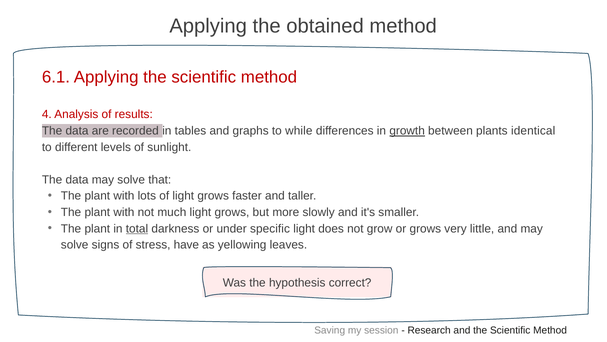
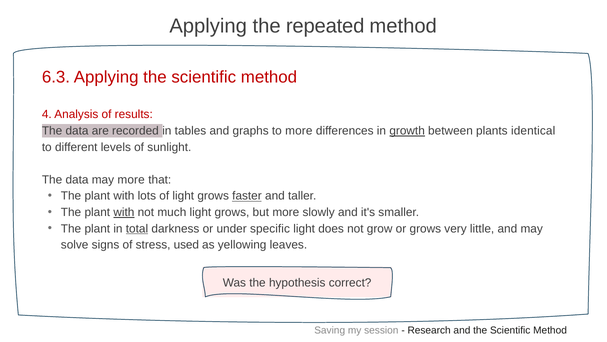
obtained: obtained -> repeated (325, 26)
6.1: 6.1 -> 6.3 (56, 77)
to while: while -> more (299, 131)
data may solve: solve -> more (131, 179)
faster underline: none -> present (247, 196)
with underline: none -> present (124, 212)
have: have -> used (186, 245)
